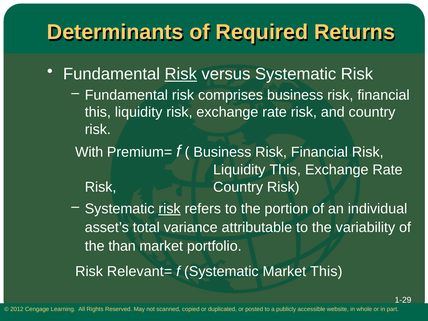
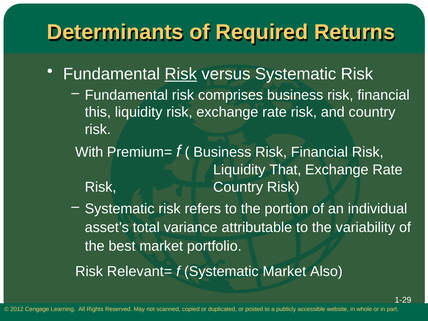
Liquidity This: This -> That (285, 170)
risk underline: present -> none (170, 209)
than: than -> best (122, 246)
Market This: This -> Also (326, 271)
